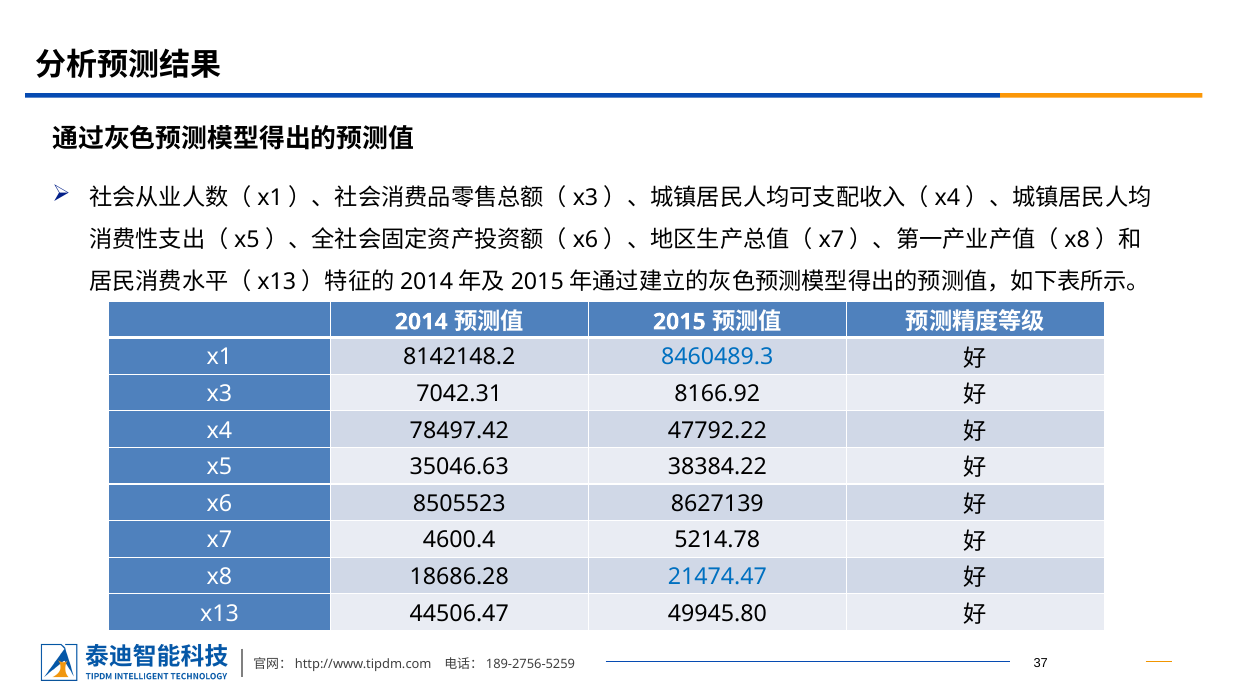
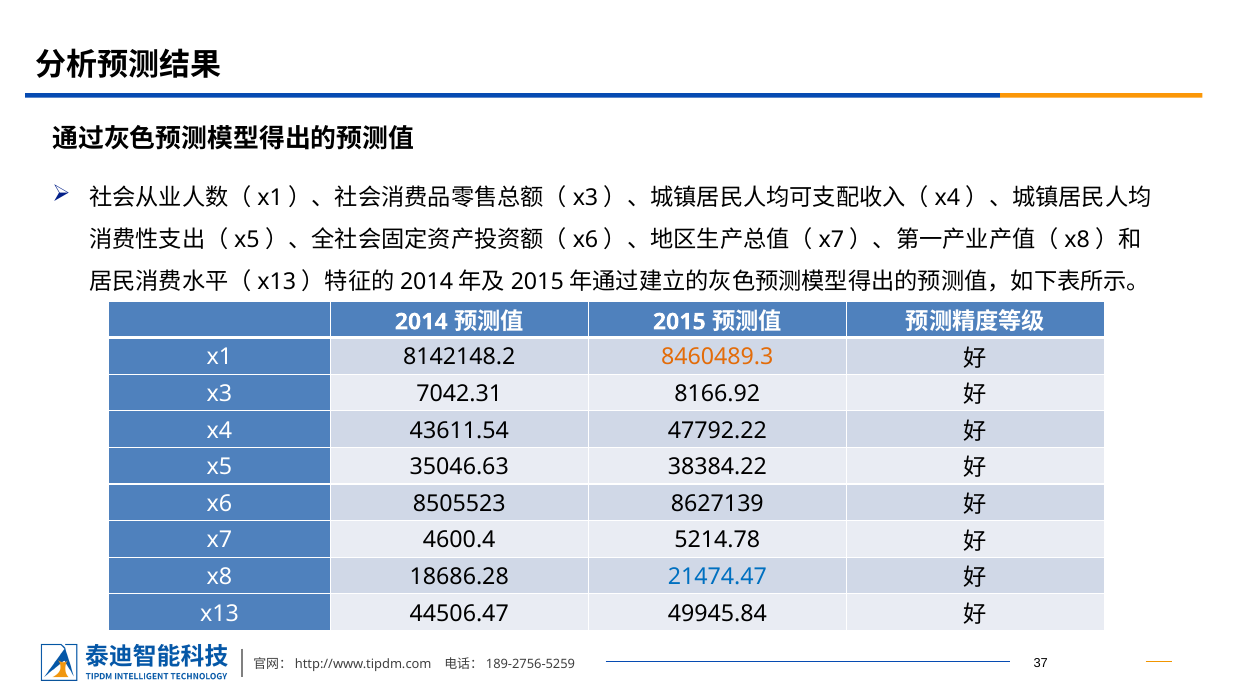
8460489.3 colour: blue -> orange (717, 357)
78497.42: 78497.42 -> 43611.54 (459, 430)
49945.80: 49945.80 -> 49945.84 (717, 613)
